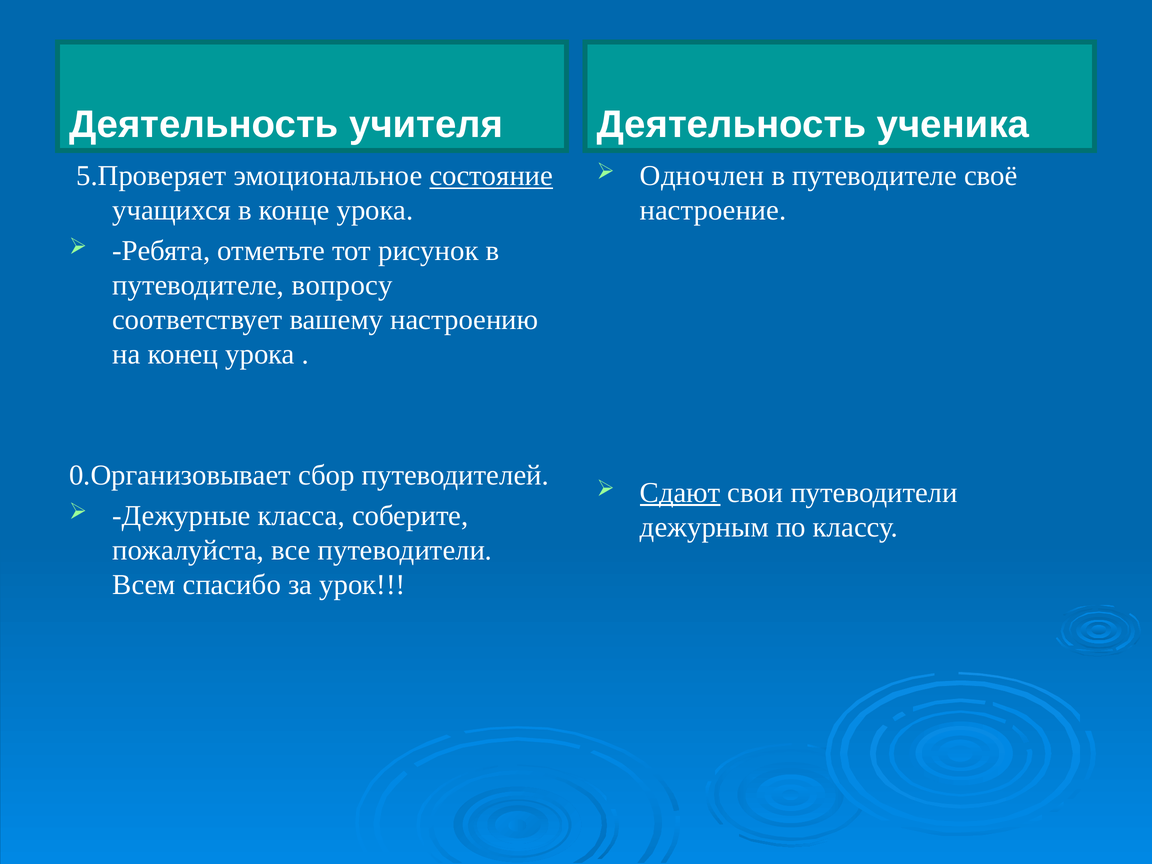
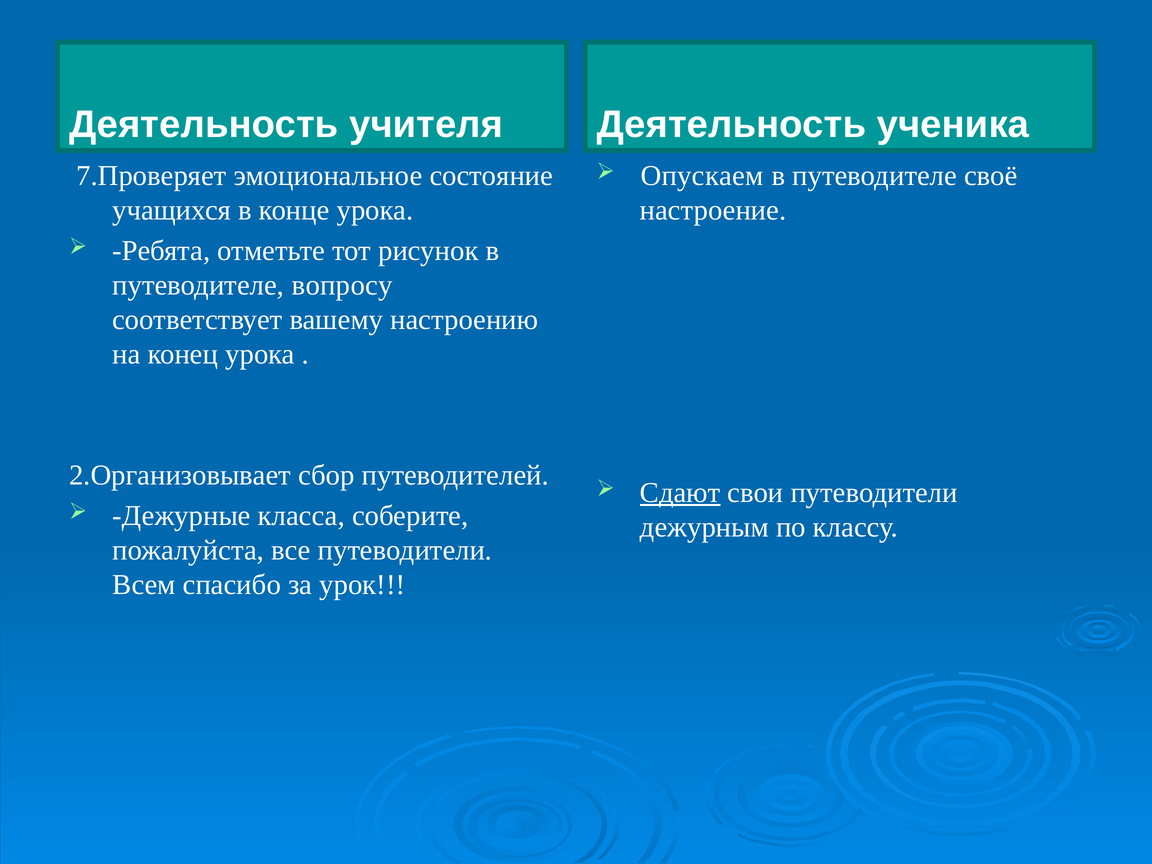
5.Проверяет: 5.Проверяет -> 7.Проверяет (151, 176)
состояние underline: present -> none (491, 176)
Одночлен: Одночлен -> Опускаем (702, 176)
0.Организовывает: 0.Организовывает -> 2.Организовывает (180, 475)
